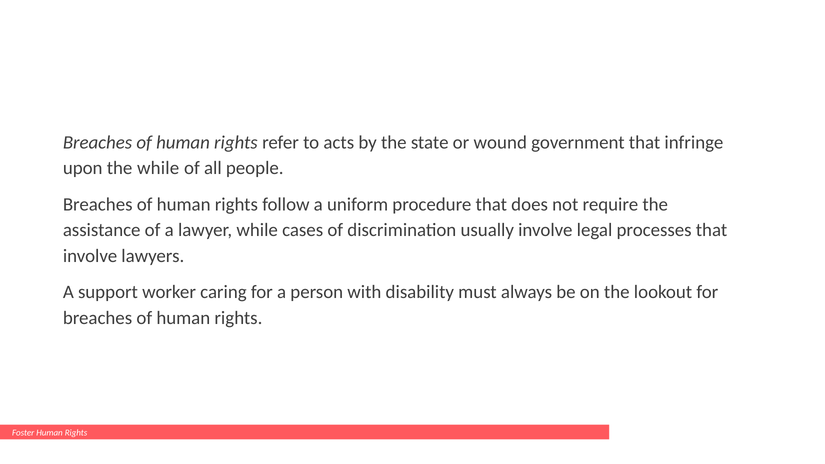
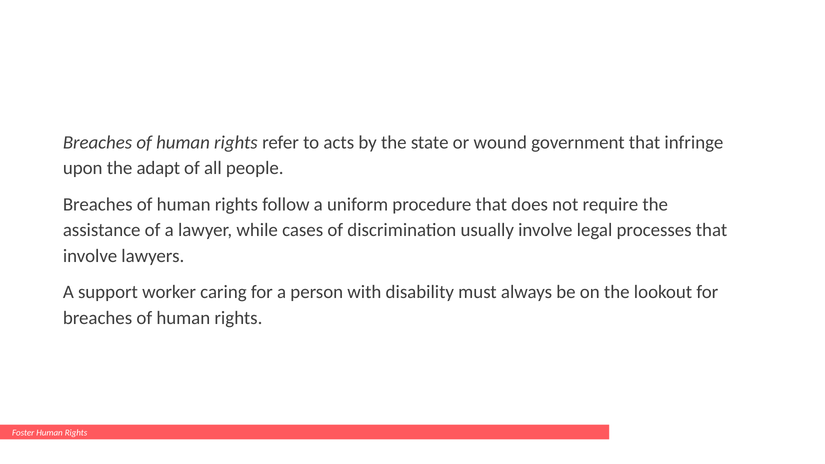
the while: while -> adapt (158, 168)
